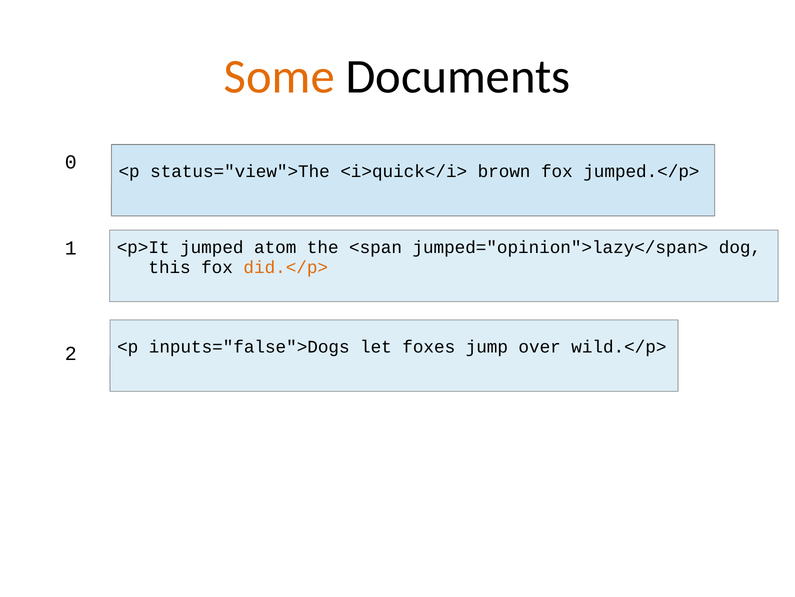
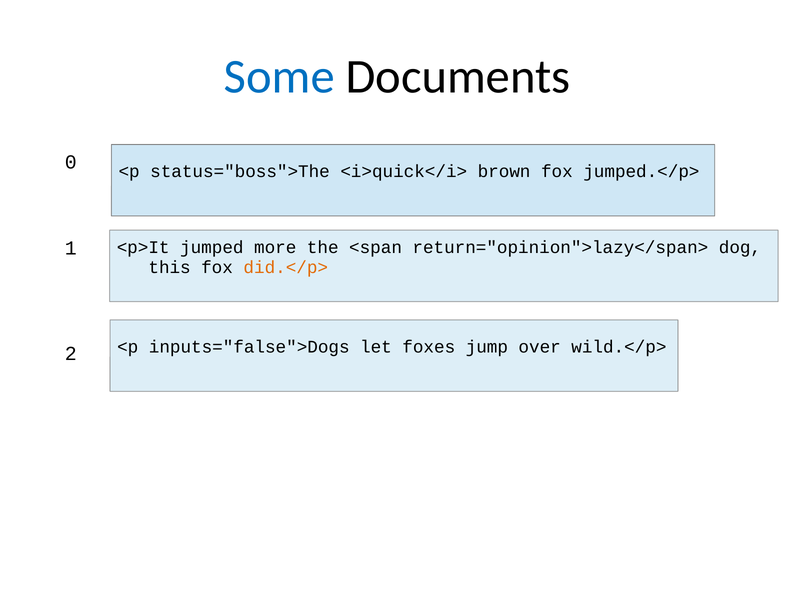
Some colour: orange -> blue (279, 76)
status="view">The: status="view">The -> status="boss">The (240, 171)
atom: atom -> more (275, 247)
jumped="opinion">lazy</span>: jumped="opinion">lazy</span> -> return="opinion">lazy</span> (560, 247)
